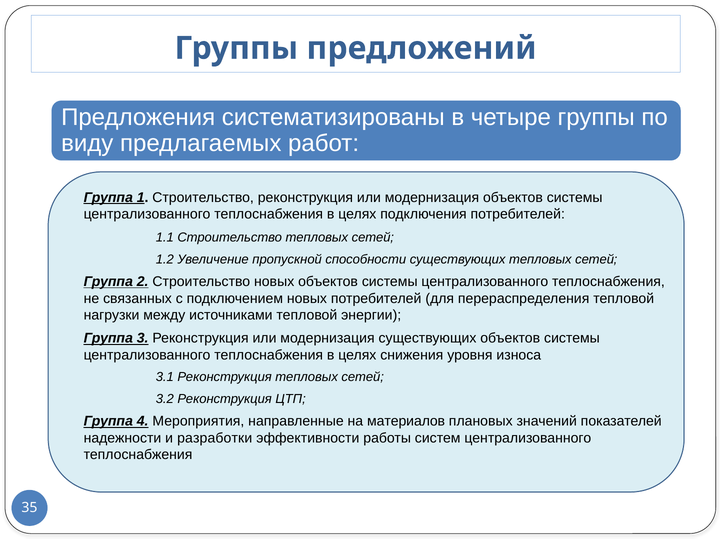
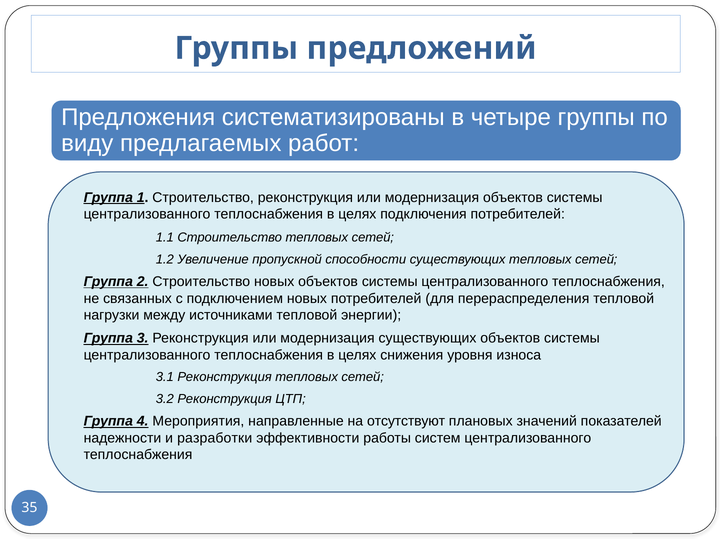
материалов: материалов -> отсутствуют (406, 421)
